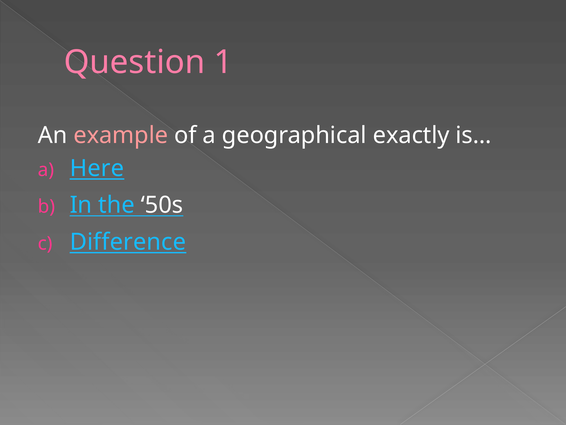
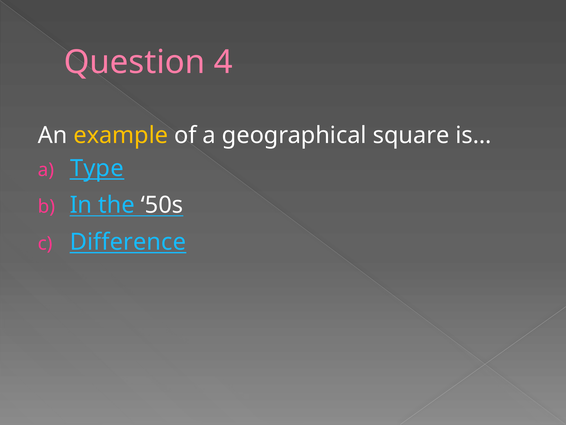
1: 1 -> 4 (223, 62)
example colour: pink -> yellow (121, 135)
exactly: exactly -> square (411, 135)
Here: Here -> Type (97, 168)
